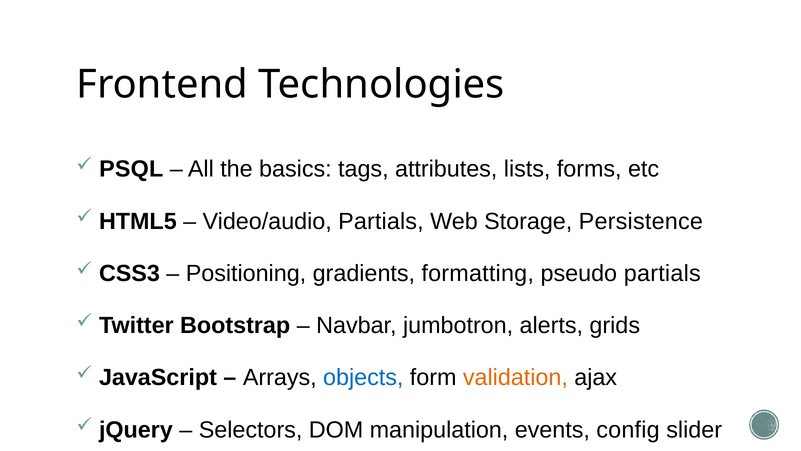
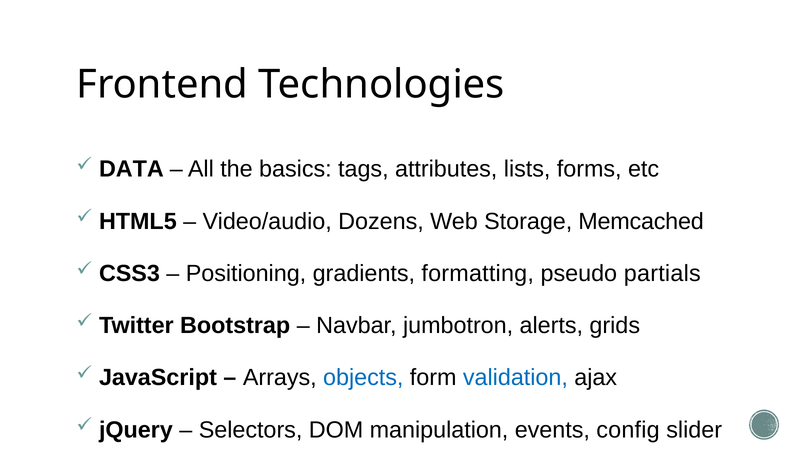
PSQL: PSQL -> DATA (131, 169)
Video/audio Partials: Partials -> Dozens (381, 221)
Persistence: Persistence -> Memcached (641, 221)
validation colour: orange -> blue (515, 377)
